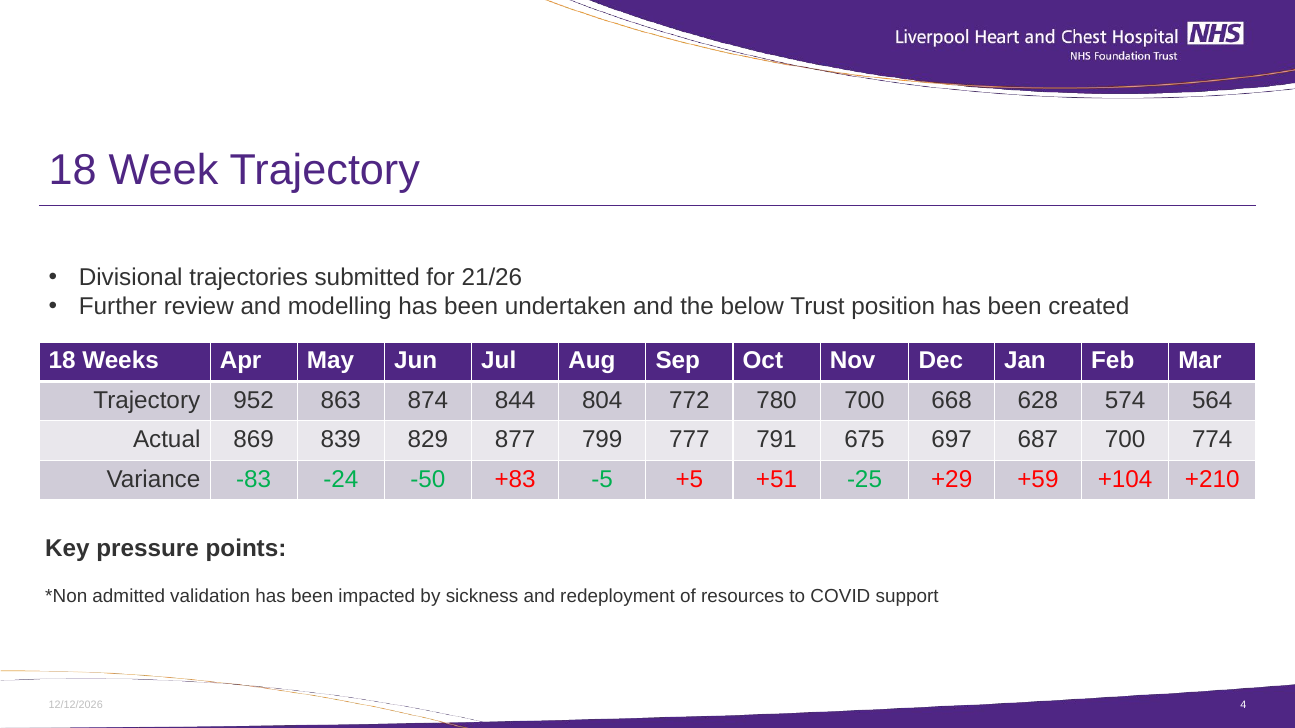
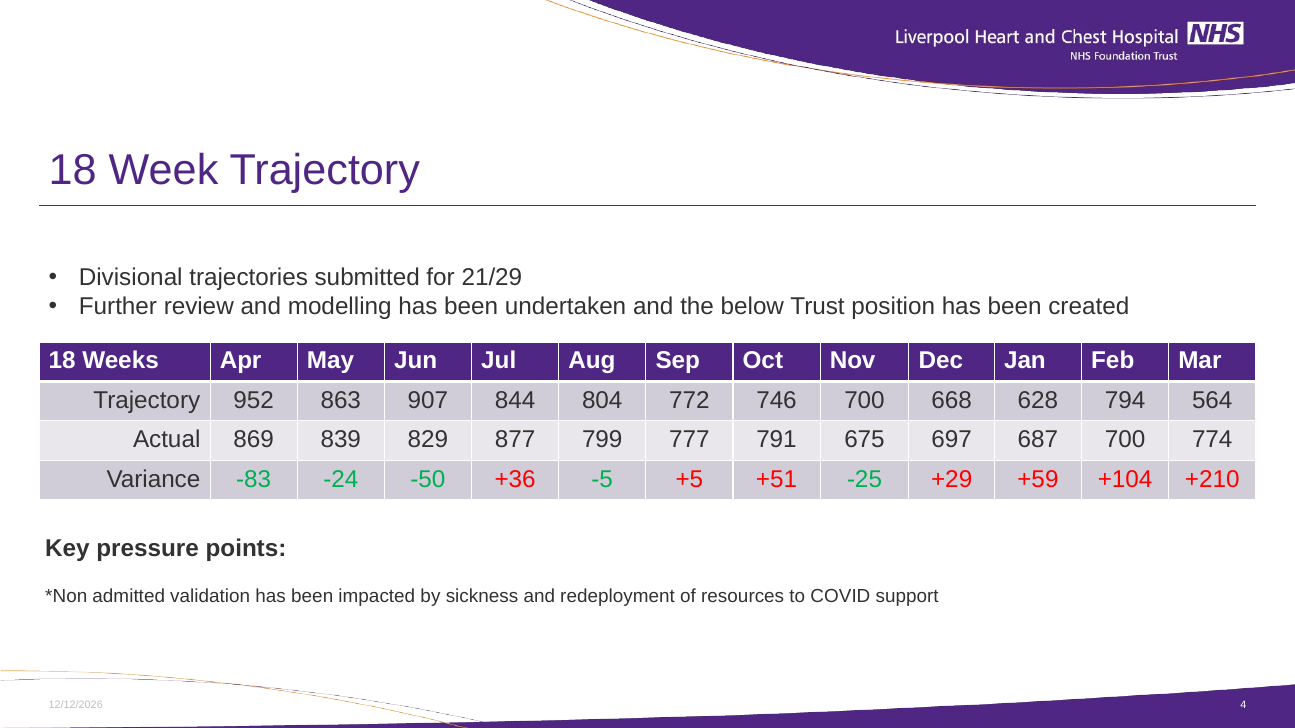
21/26: 21/26 -> 21/29 (492, 278)
874: 874 -> 907 (428, 401)
780: 780 -> 746 (777, 401)
574: 574 -> 794 (1125, 401)
+83: +83 -> +36 (515, 479)
